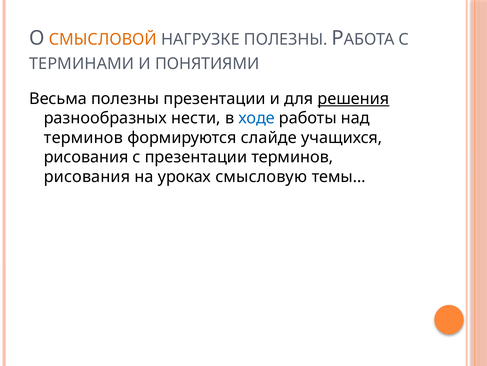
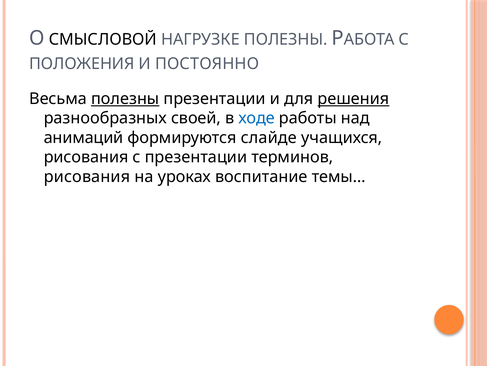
СМЫСЛОВОЙ colour: orange -> black (103, 39)
ТЕРМИНАМИ: ТЕРМИНАМИ -> ПОЛОЖЕНИЯ (82, 64)
ПОНЯТИЯМИ: ПОНЯТИЯМИ -> ПОСТОЯННО (207, 64)
полезны underline: none -> present (125, 99)
нести: нести -> своей (196, 118)
терминов: терминов -> анимаций (84, 137)
смысловую: смысловую -> воспитание (261, 176)
